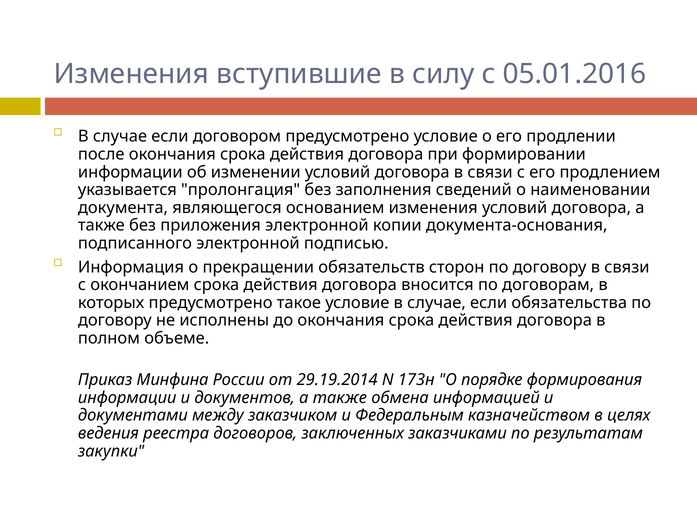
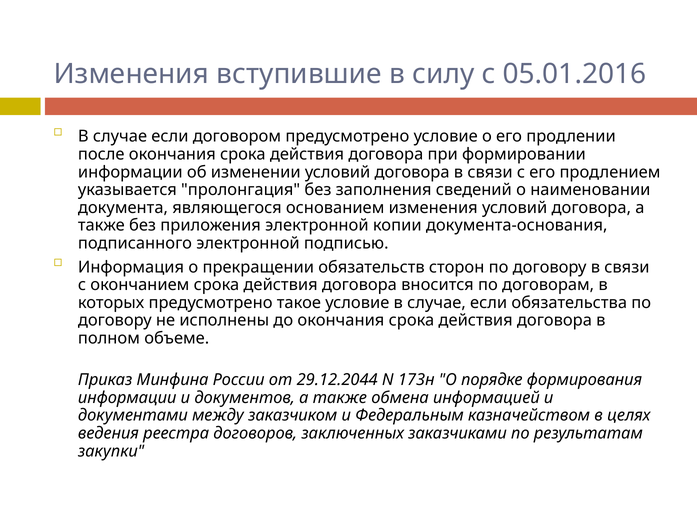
29.19.2014: 29.19.2014 -> 29.12.2044 (337, 380)
